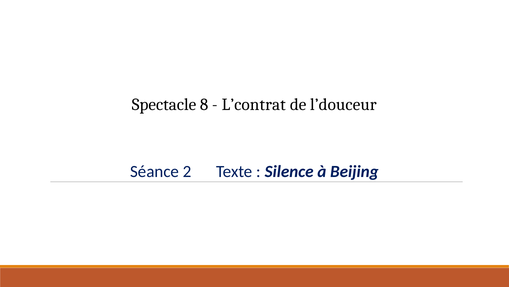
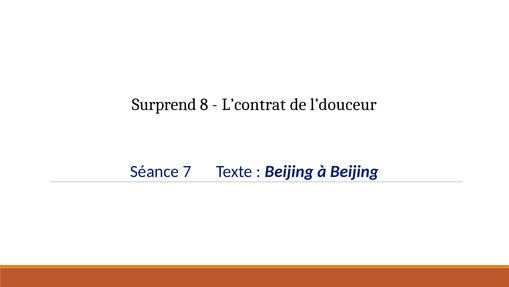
Spectacle: Spectacle -> Surprend (164, 104)
2: 2 -> 7 (187, 171)
Silence: Silence -> Beijing (289, 171)
